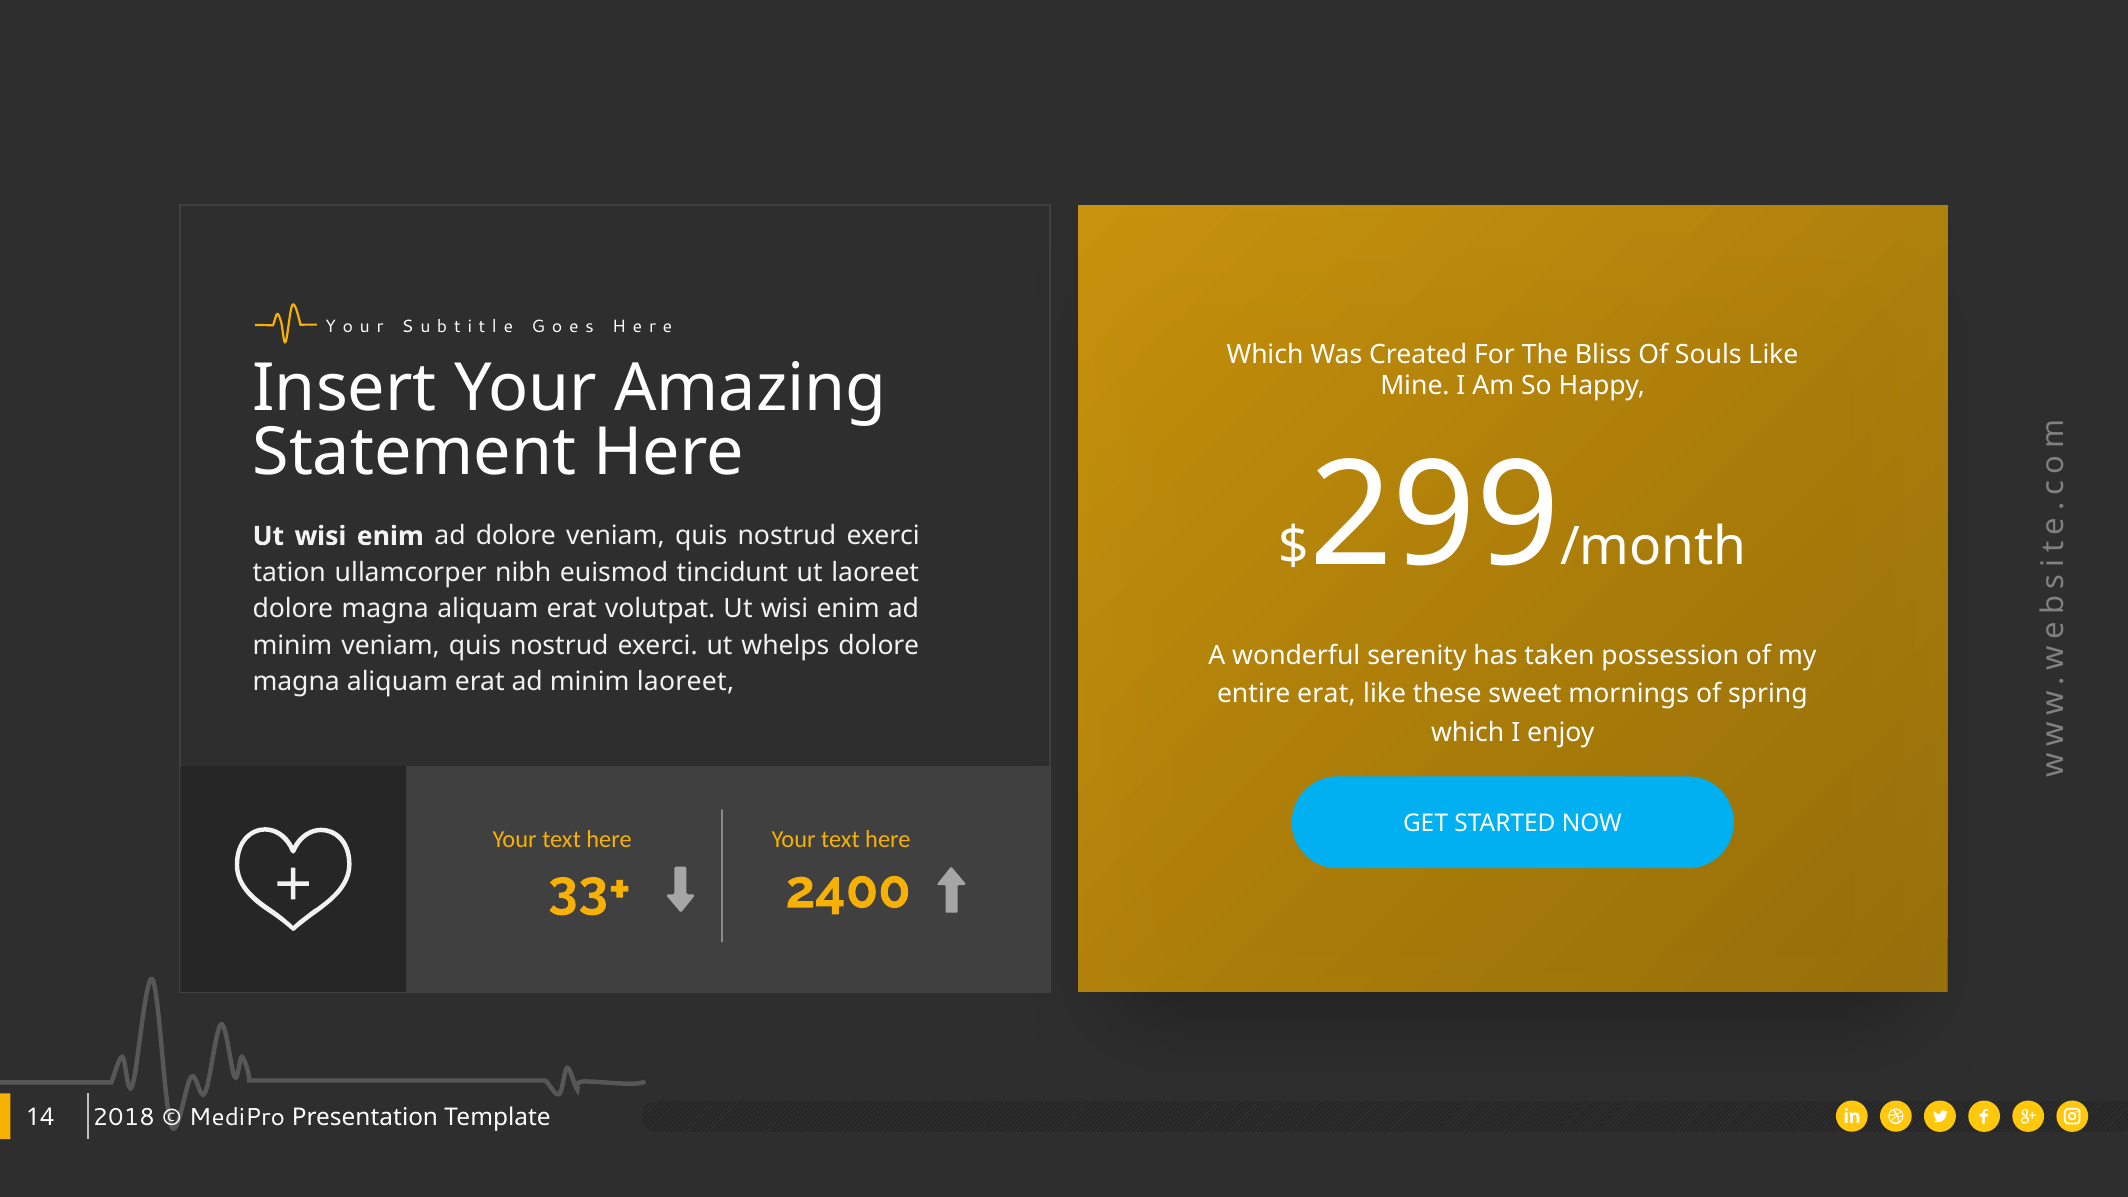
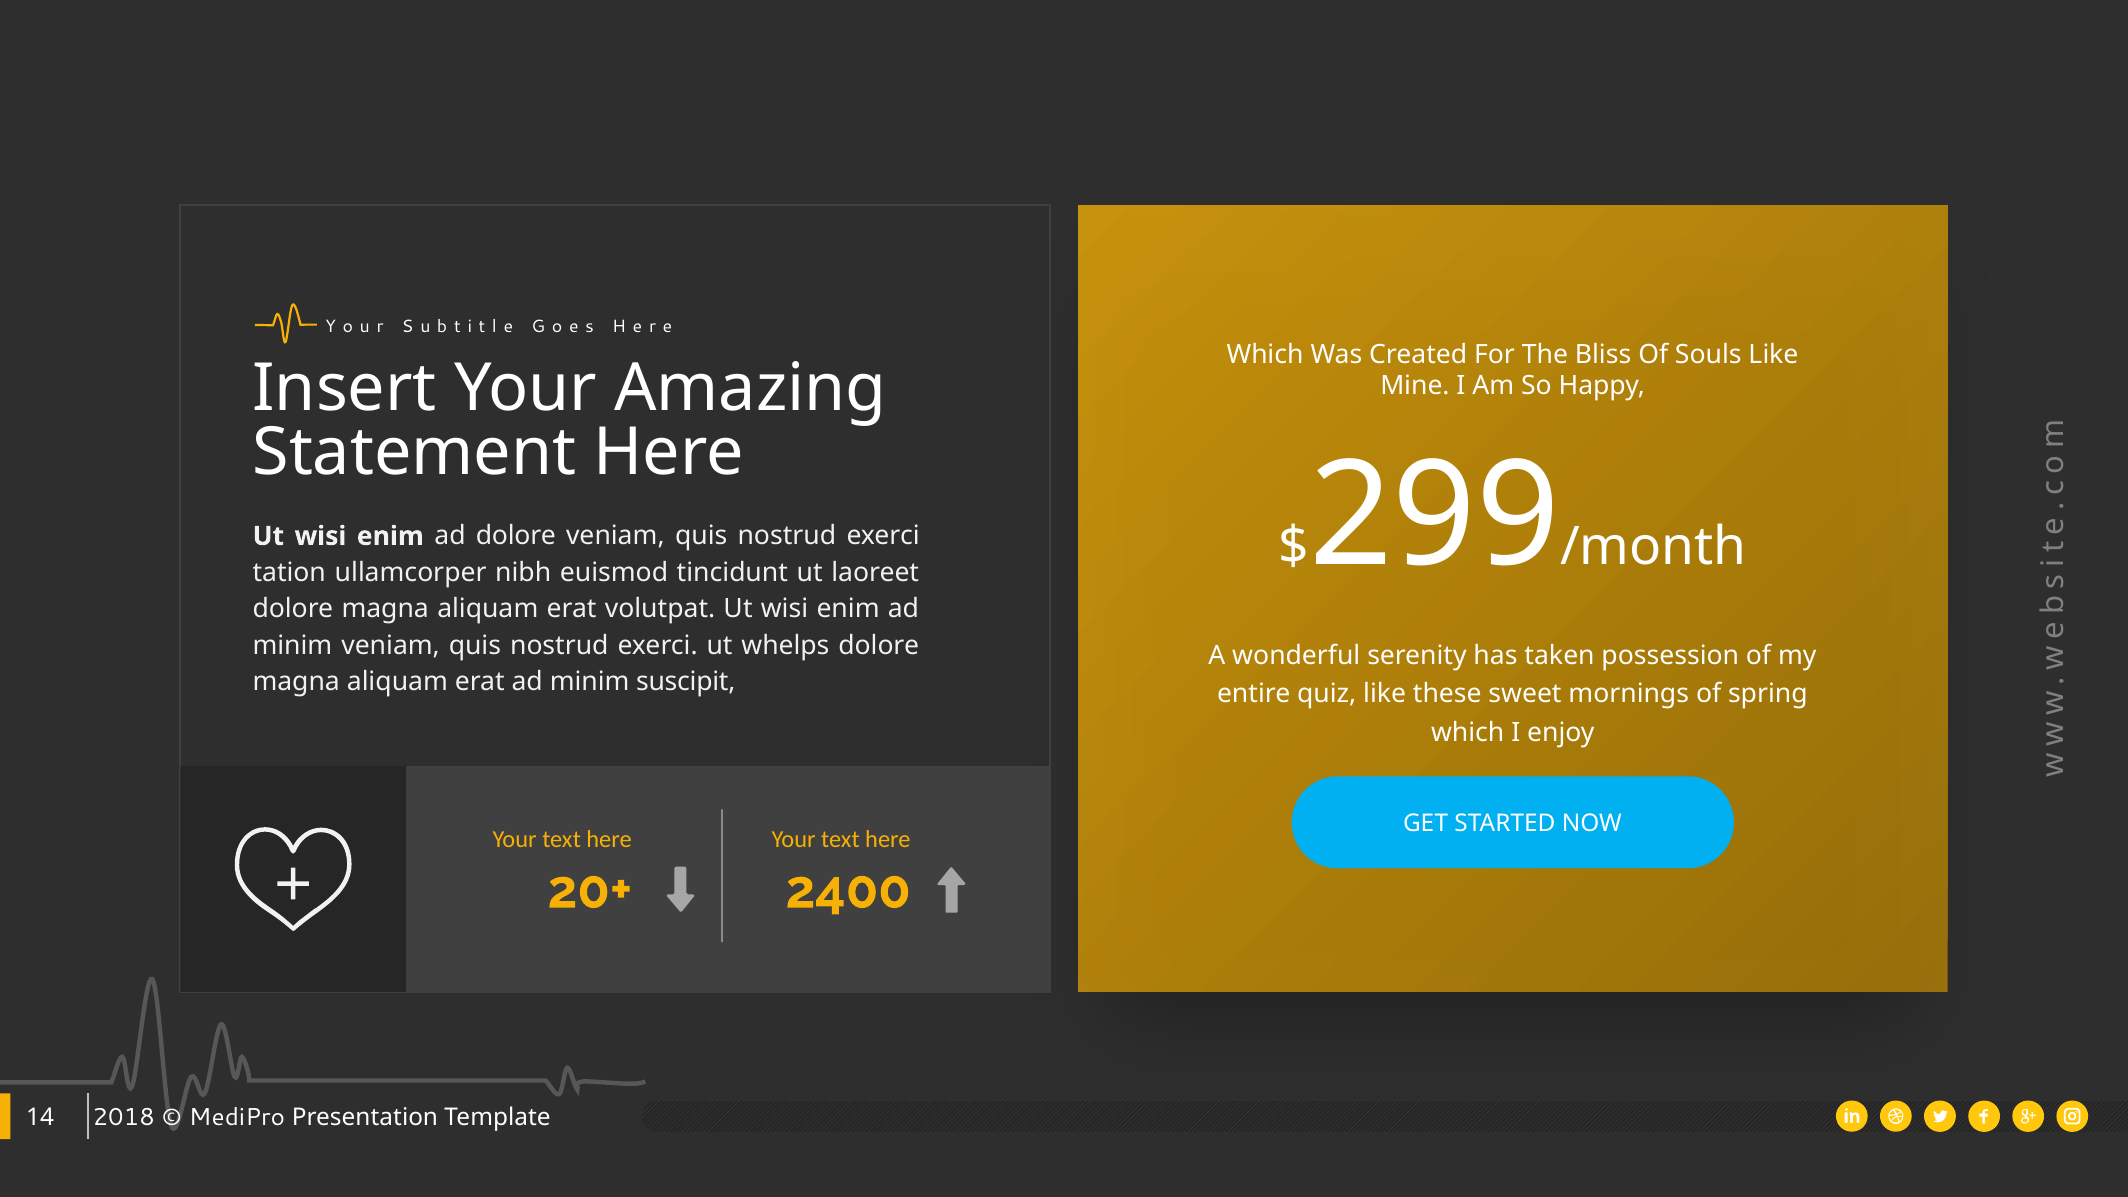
minim laoreet: laoreet -> suscipit (686, 682)
entire erat: erat -> quiz (1327, 694)
33+: 33+ -> 20+ (590, 890)
